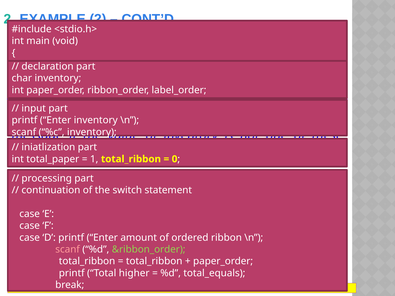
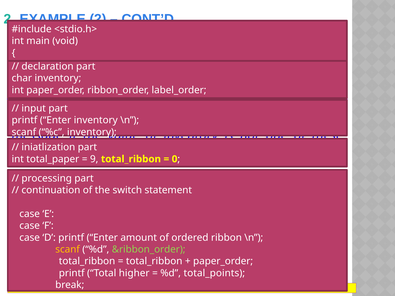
1: 1 -> 9 (94, 159)
scanf colour: pink -> yellow (68, 250)
total_equals: total_equals -> total_points (214, 273)
